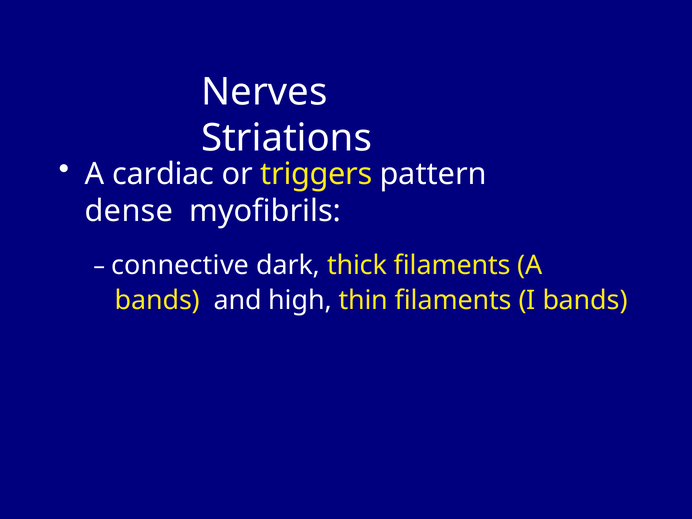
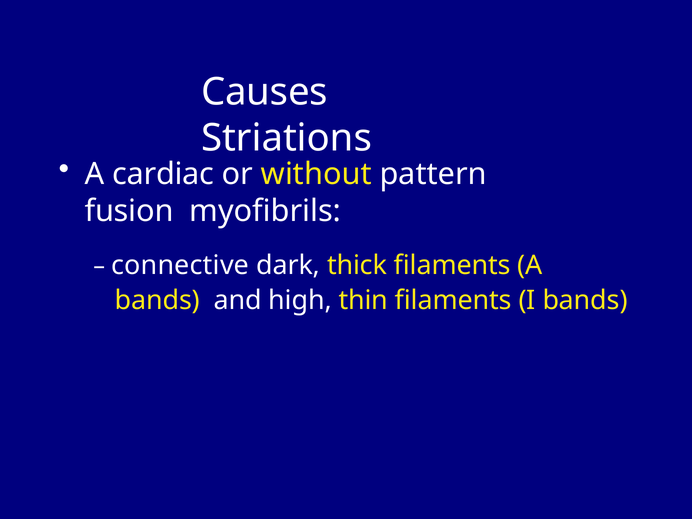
Nerves: Nerves -> Causes (265, 92)
triggers: triggers -> without (316, 174)
dense: dense -> fusion (129, 211)
